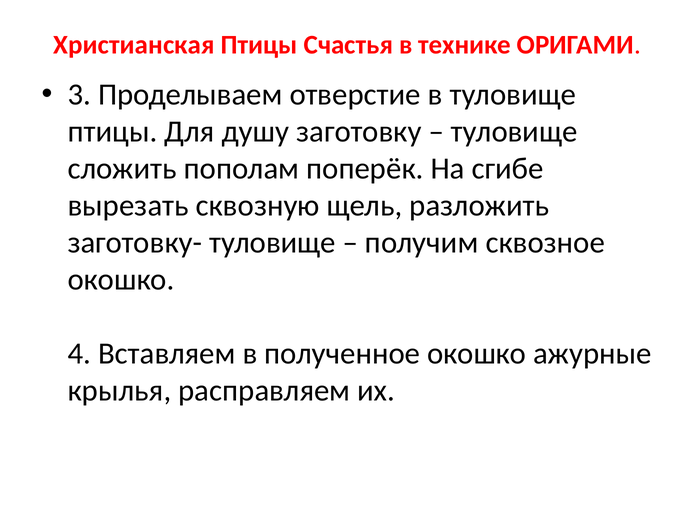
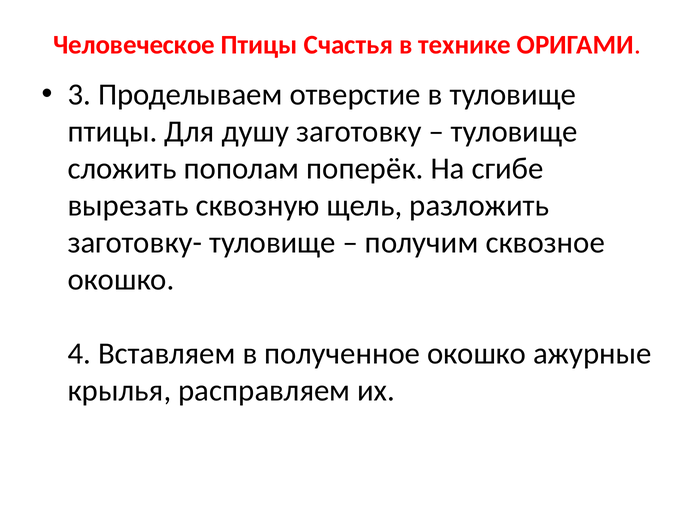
Христианская: Христианская -> Человеческое (134, 45)
